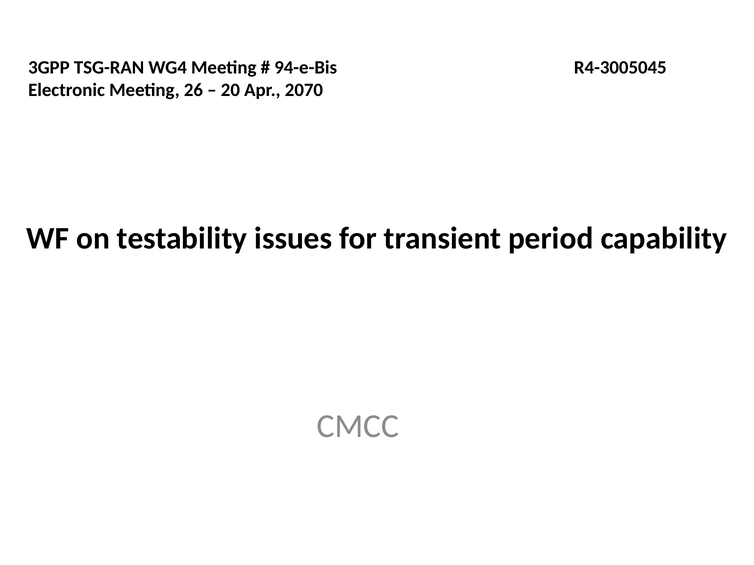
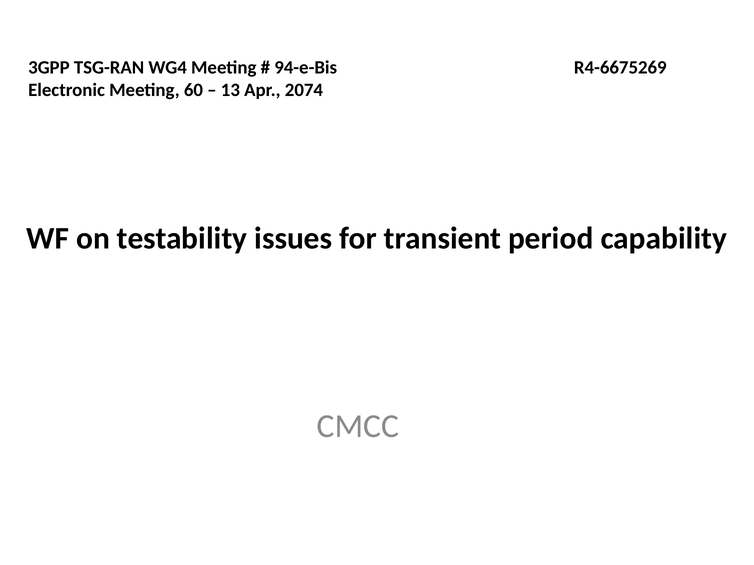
R4-3005045: R4-3005045 -> R4-6675269 (620, 67)
26: 26 -> 60 (193, 90)
20: 20 -> 13 (230, 90)
2070: 2070 -> 2074 (304, 90)
